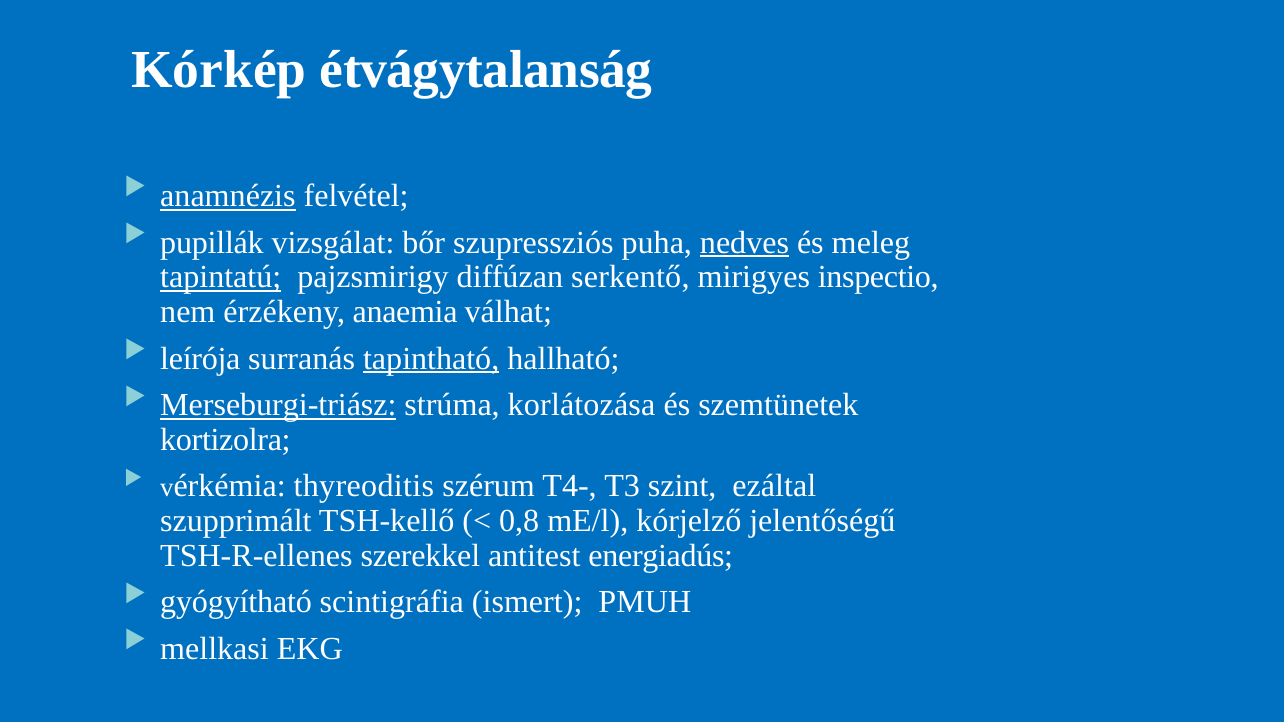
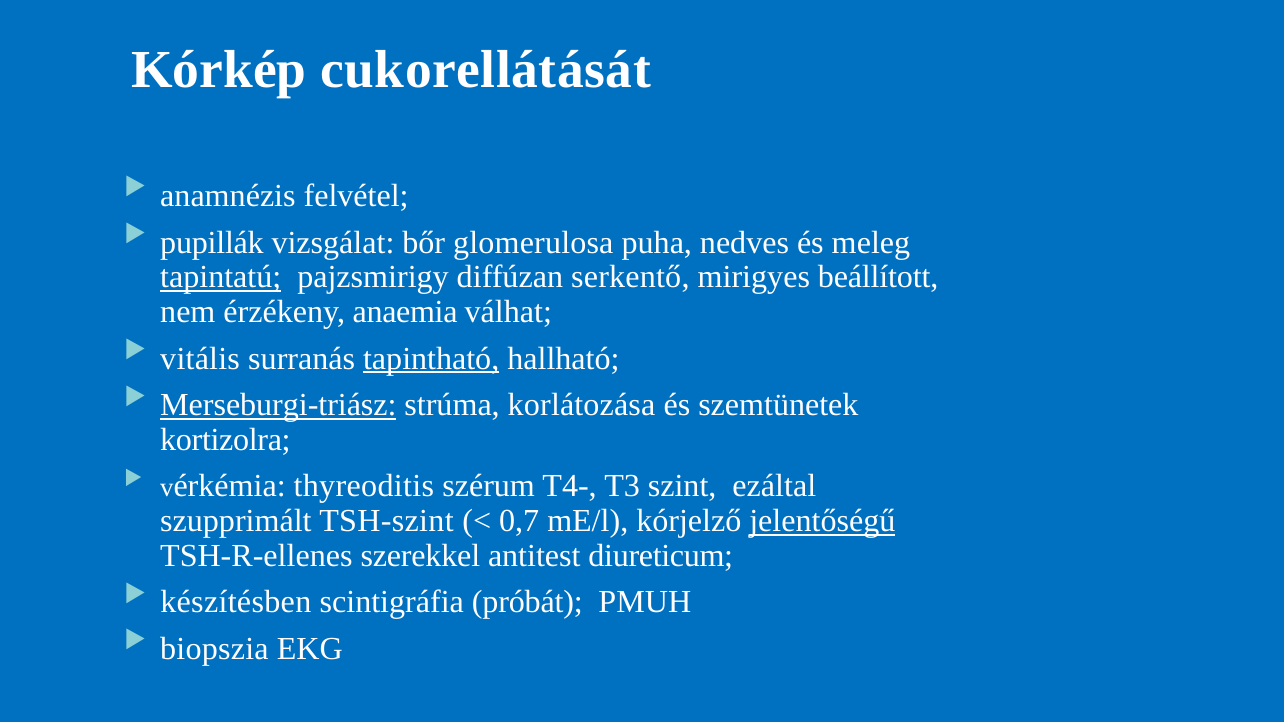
étvágytalanság: étvágytalanság -> cukorellátását (486, 70)
anamnézis underline: present -> none (228, 196)
szupressziós: szupressziós -> glomerulosa (533, 243)
nedves underline: present -> none (745, 243)
inspectio: inspectio -> beállított (878, 277)
leírója: leírója -> vitális (200, 359)
TSH-kellő: TSH-kellő -> TSH-szint (386, 521)
0,8: 0,8 -> 0,7 (519, 521)
jelentőségű underline: none -> present (822, 521)
energiadús: energiadús -> diureticum (661, 556)
gyógyítható: gyógyítható -> készítésben (236, 603)
ismert: ismert -> próbát (527, 603)
mellkasi: mellkasi -> biopszia (214, 649)
